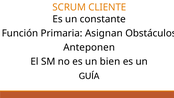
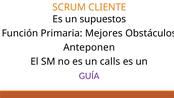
constante: constante -> supuestos (103, 19)
Asignan: Asignan -> Mejores (104, 33)
bien: bien -> calls (110, 62)
GUÍA colour: black -> purple (89, 76)
